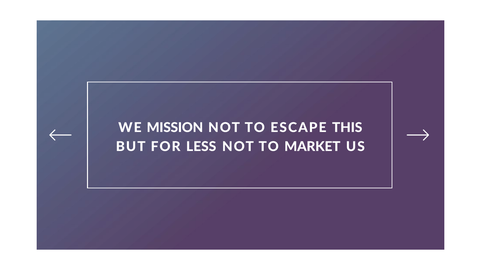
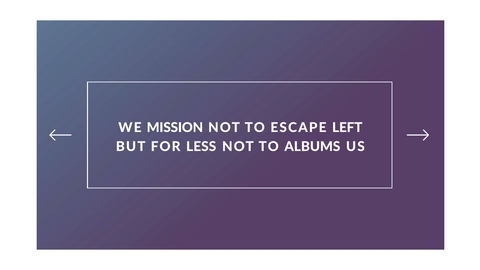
THIS: THIS -> LEFT (347, 128)
MARKET: MARKET -> ALBUMS (312, 147)
